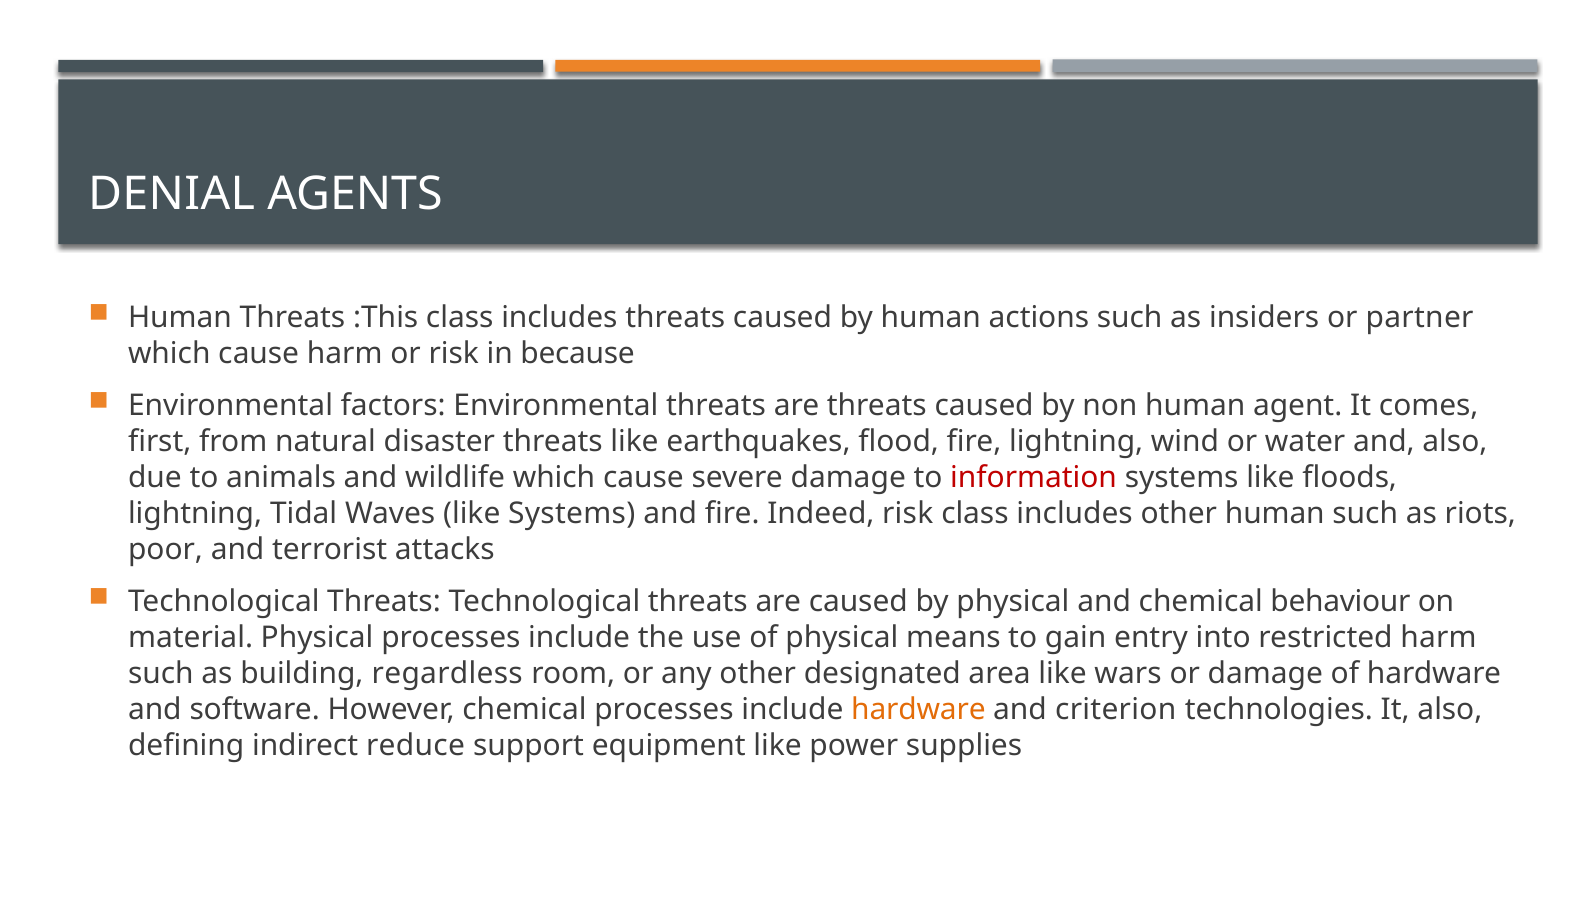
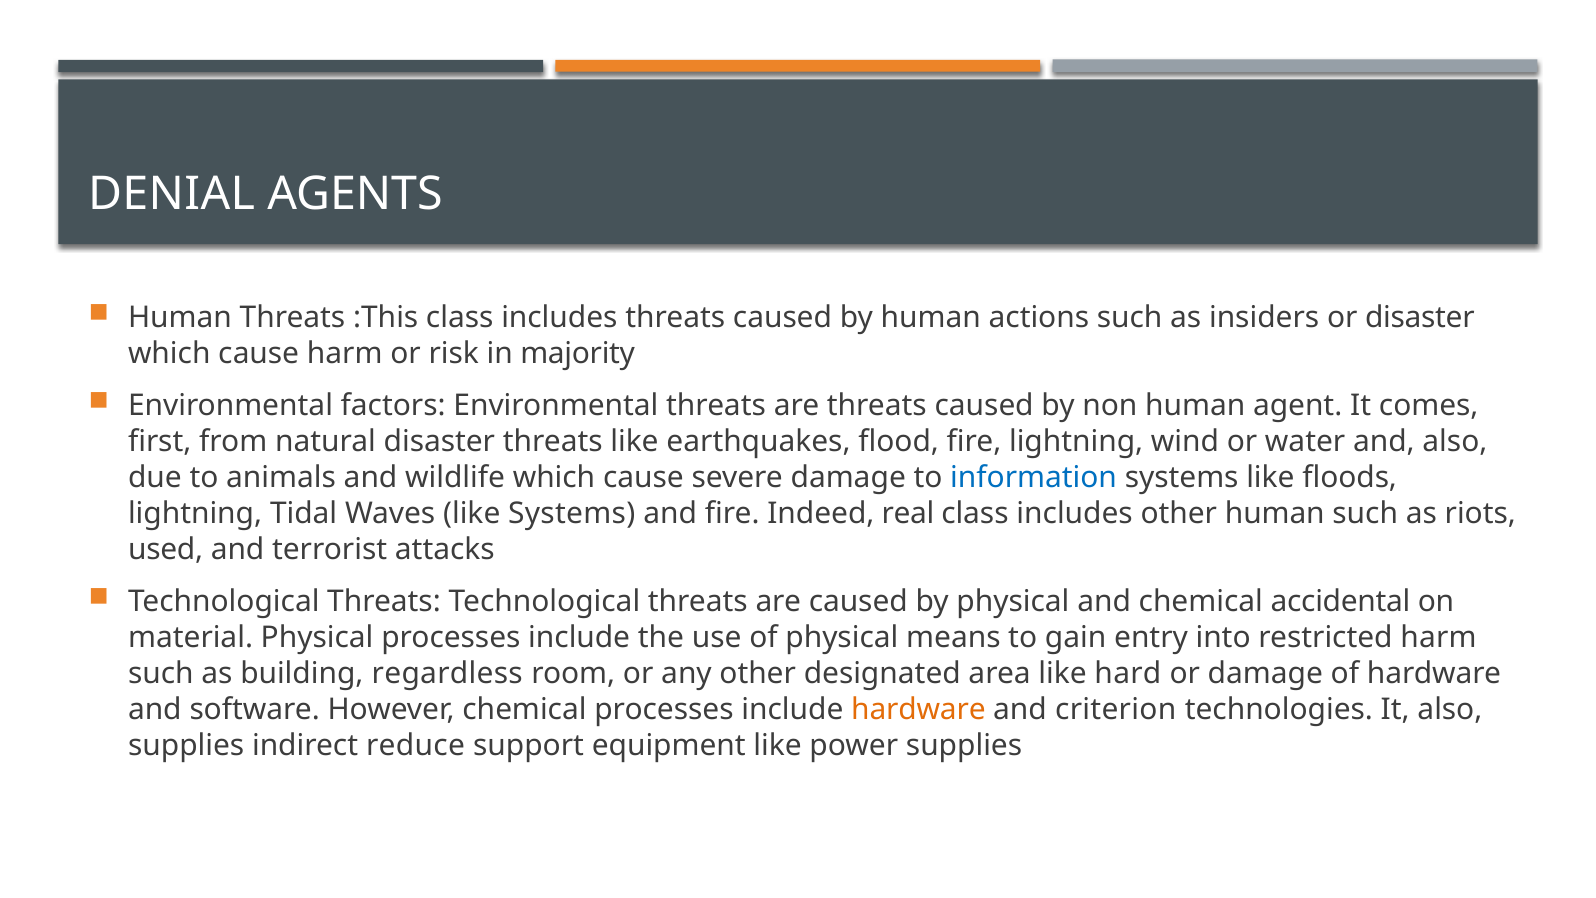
or partner: partner -> disaster (1420, 318)
because: because -> majority (578, 354)
information colour: red -> blue (1034, 478)
Indeed risk: risk -> real (908, 514)
poor: poor -> used (166, 549)
behaviour: behaviour -> accidental (1340, 601)
wars: wars -> hard (1128, 673)
defining: defining -> supplies (186, 745)
